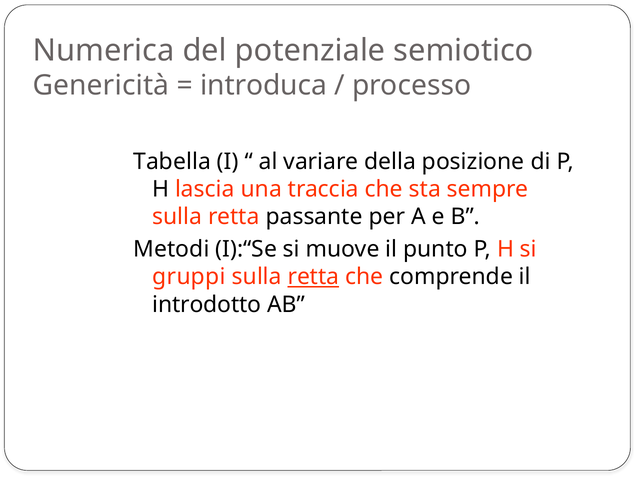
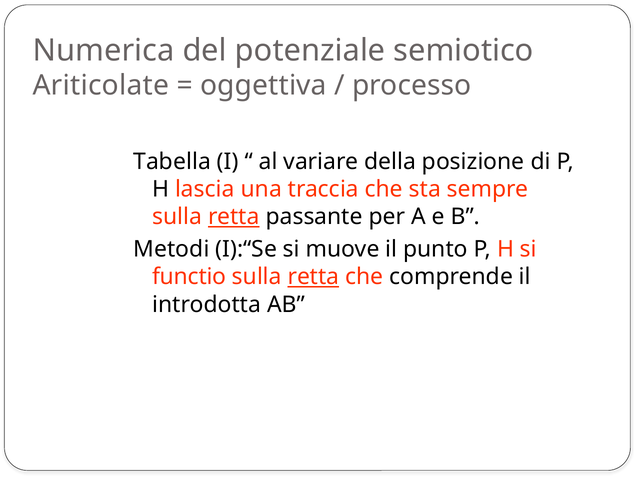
Genericità: Genericità -> Ariticolate (101, 86)
introduca: introduca -> oggettiva (263, 86)
retta underline: none -> present (234, 216)
gruppi: gruppi -> functio (189, 276)
introdotto: introdotto -> introdotta (207, 304)
